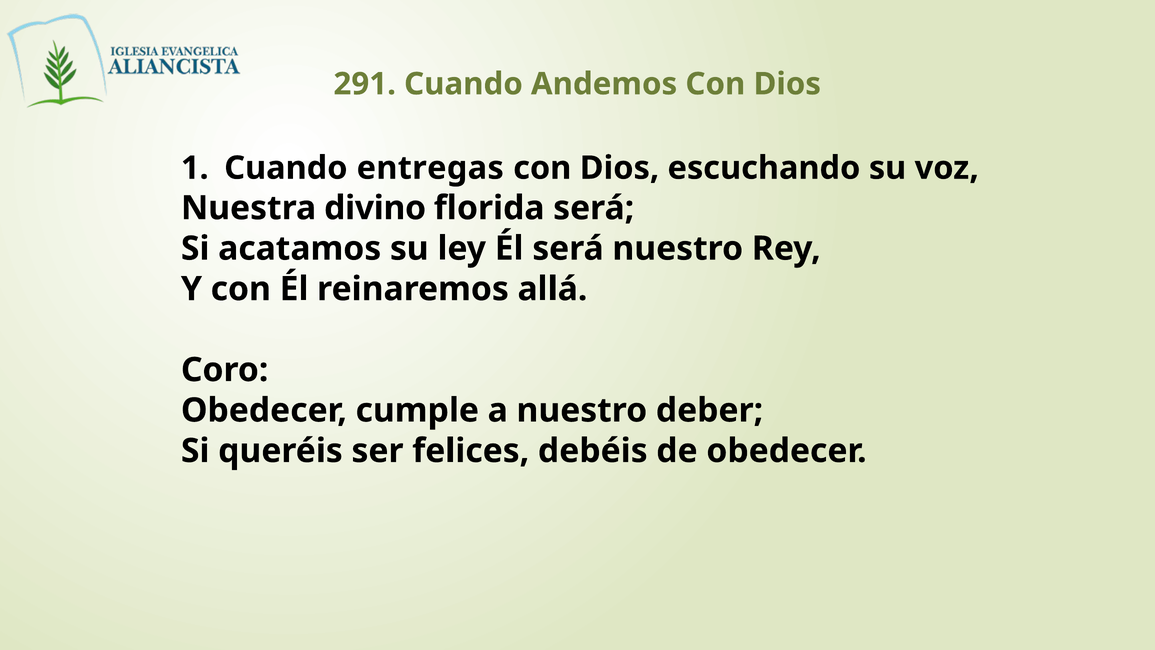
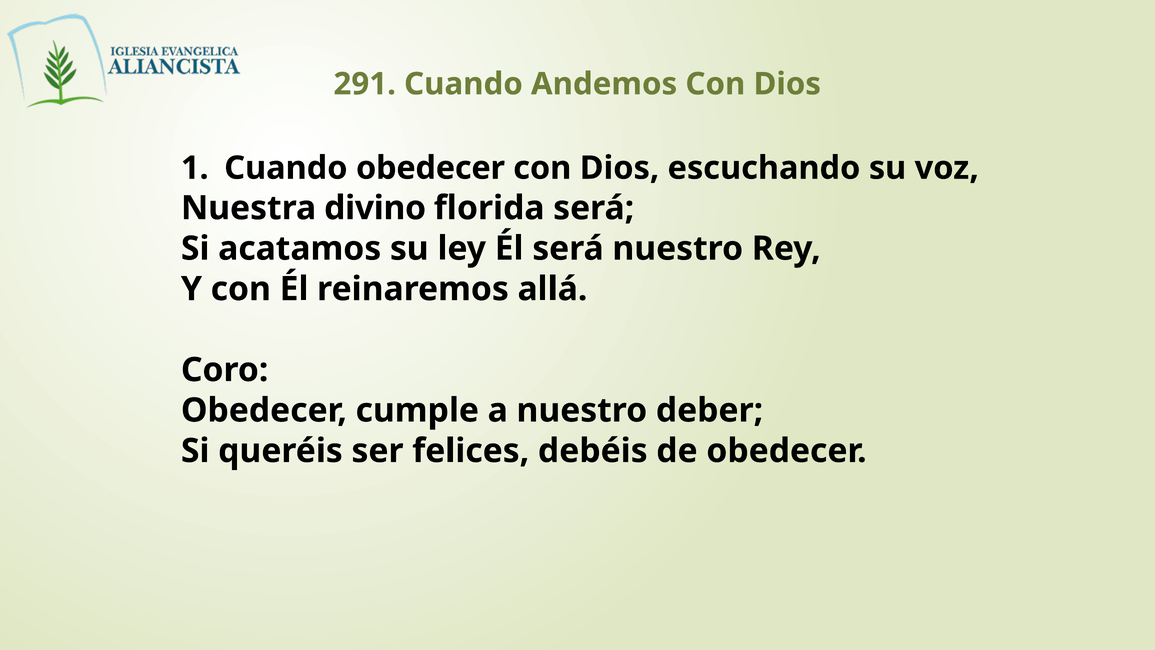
Cuando entregas: entregas -> obedecer (431, 168)
